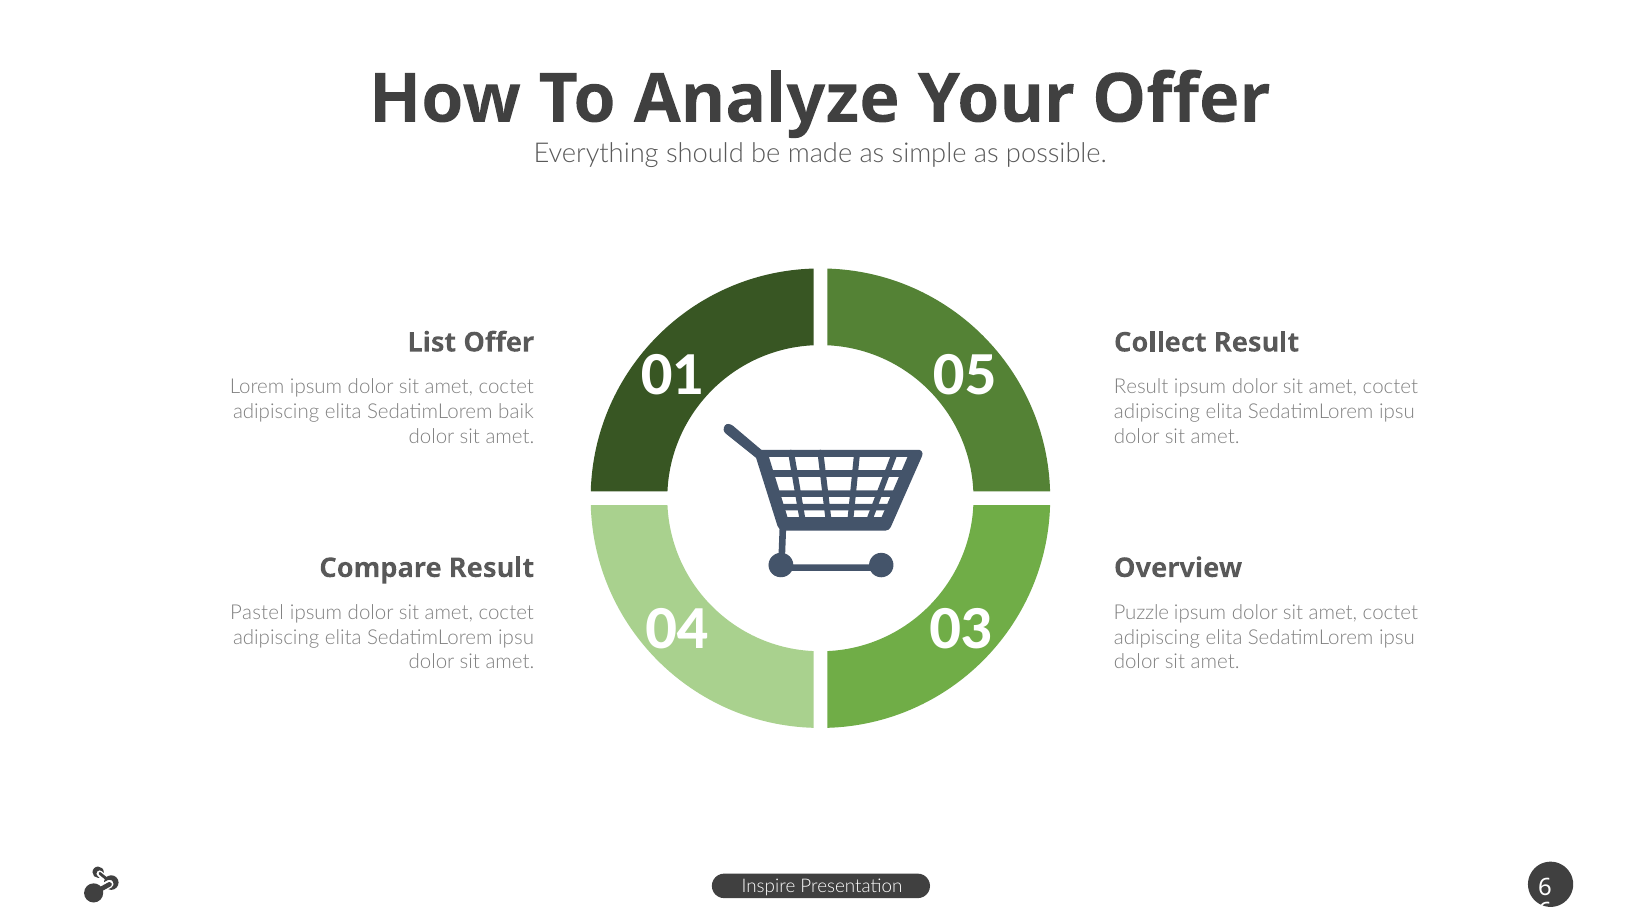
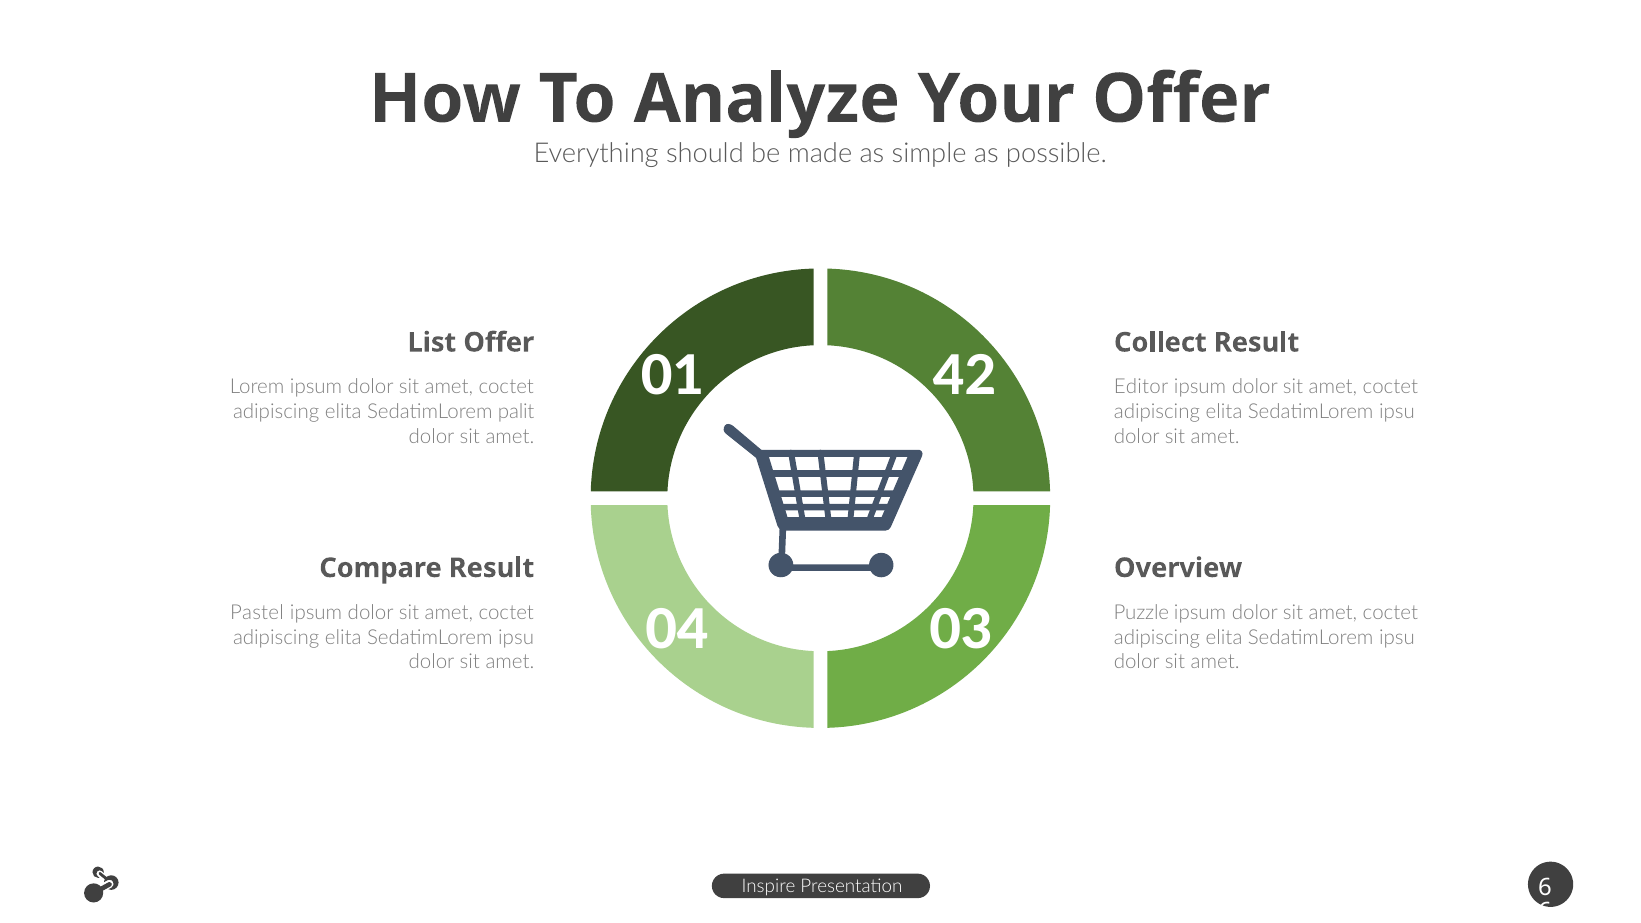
05: 05 -> 42 (965, 377)
Result: Result -> Editor (1141, 387)
baik: baik -> palit (516, 412)
